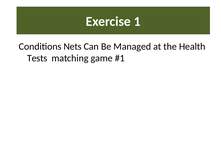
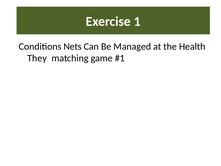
Tests: Tests -> They (37, 58)
